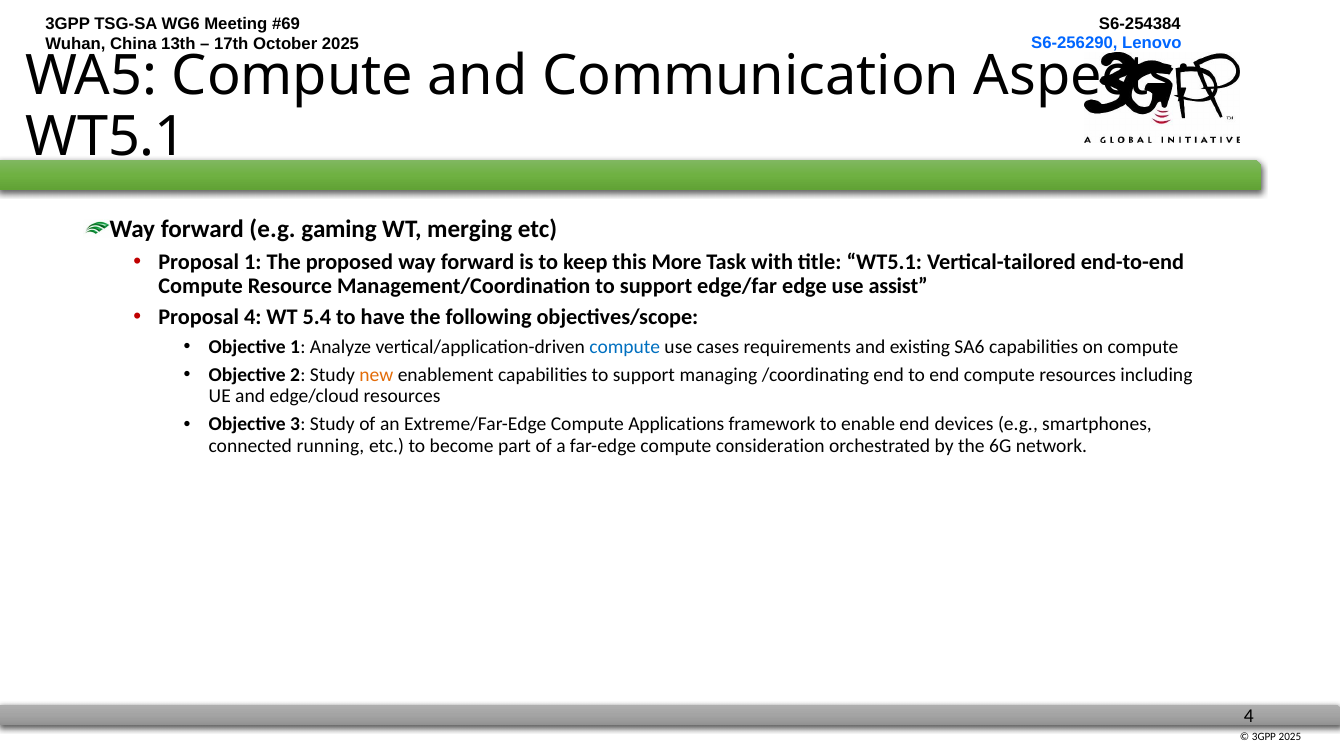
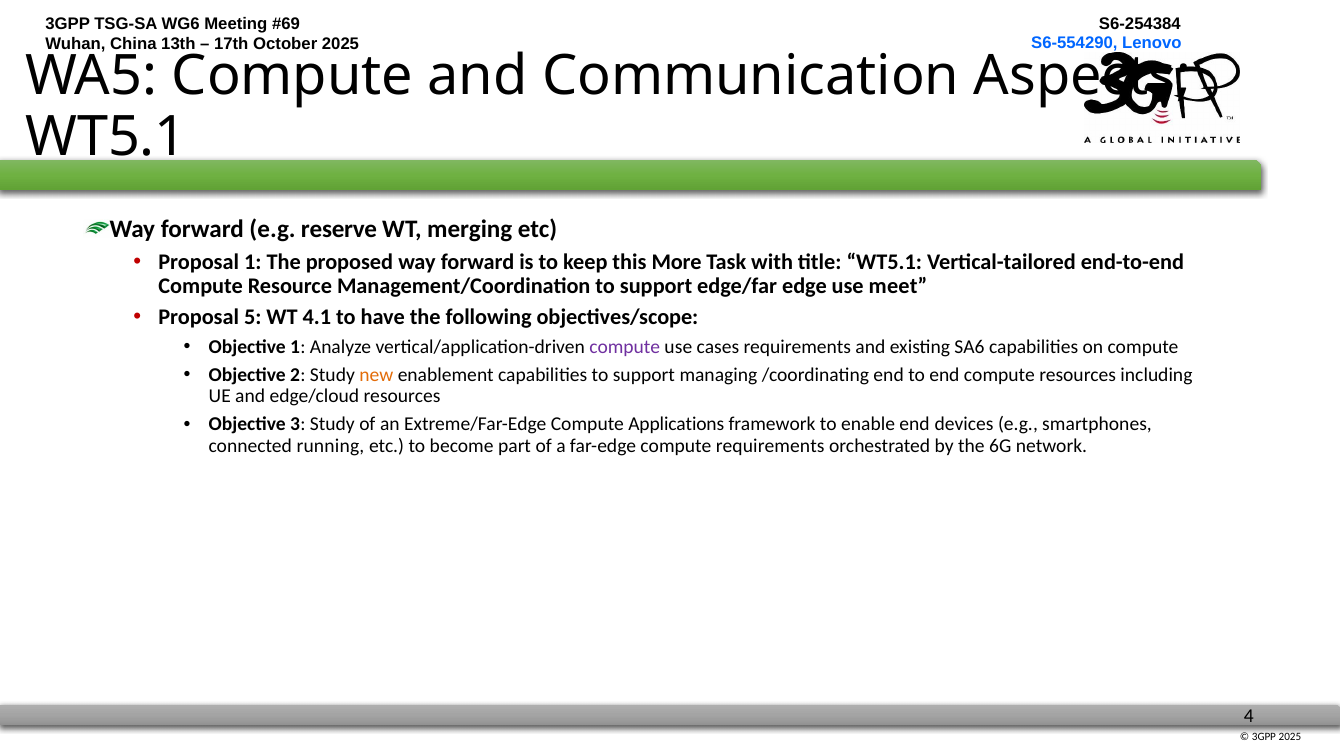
S6-256290: S6-256290 -> S6-554290 (1074, 43)
gaming: gaming -> reserve (339, 230)
assist: assist -> meet (898, 286)
Proposal 4: 4 -> 5 (253, 317)
5.4: 5.4 -> 4.1 (317, 317)
compute colour: blue -> purple (625, 347)
compute consideration: consideration -> requirements (770, 445)
